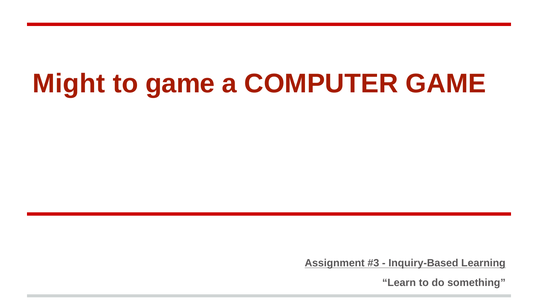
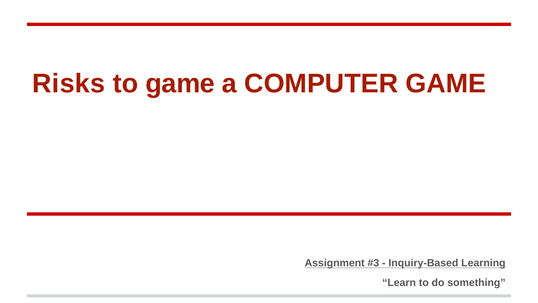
Might: Might -> Risks (69, 83)
